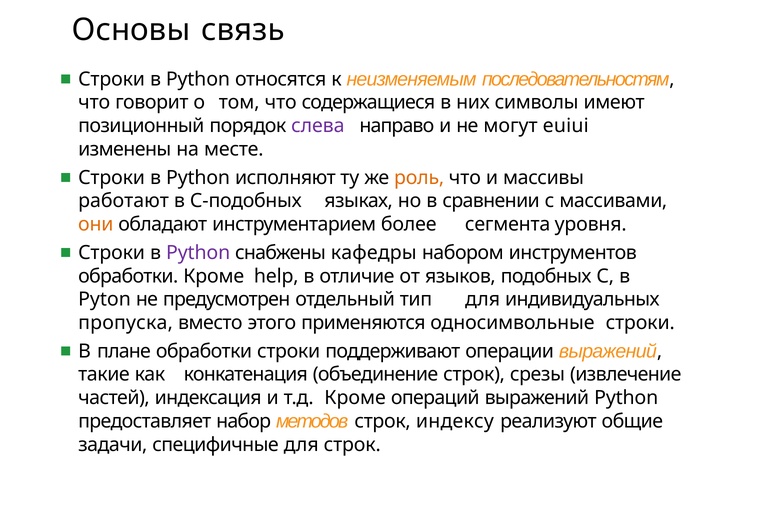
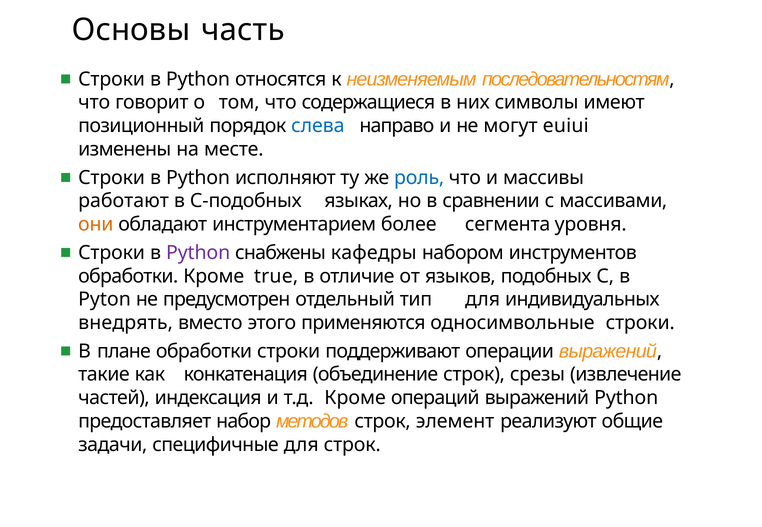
связь: связь -> часть (243, 30)
слева colour: purple -> blue (318, 126)
роль colour: orange -> blue (419, 178)
help: help -> true (276, 276)
пропуска: пропуска -> внедрять (126, 323)
индексу: индексу -> элемент (455, 422)
